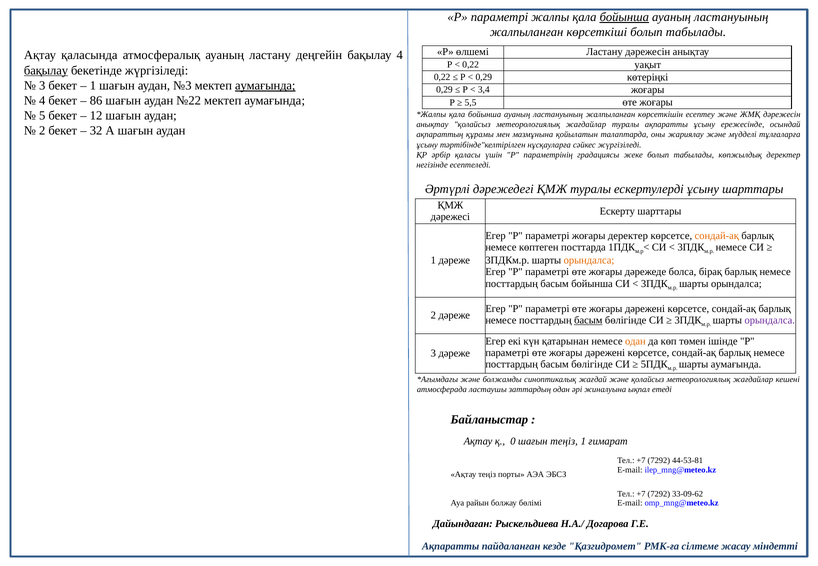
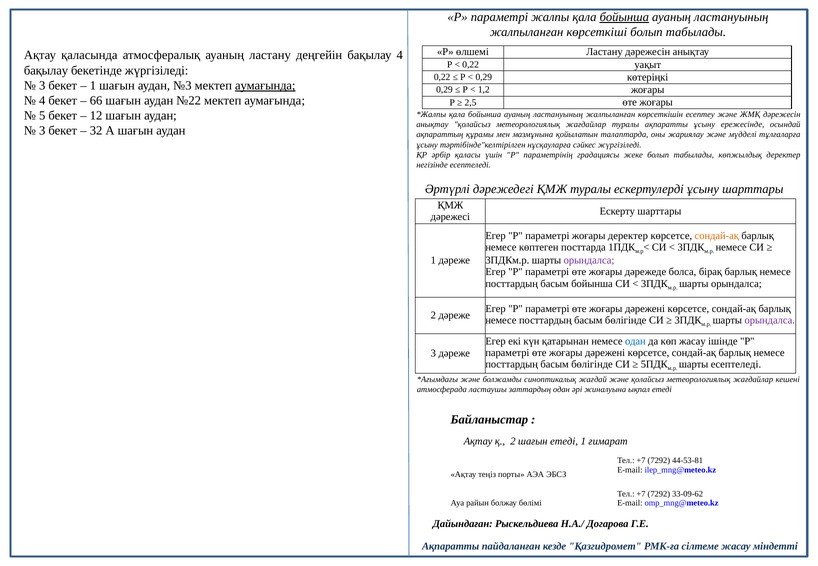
бақылау underline: present -> none (46, 70)
3,4: 3,4 -> 1,2 (484, 90)
86: 86 -> 66 (96, 101)
5,5: 5,5 -> 2,5 (471, 103)
2: 2 -> 3 (42, 131)
орындалса colour: orange -> purple (589, 261)
басым underline: present -> none (588, 321)
одан colour: orange -> blue (635, 341)
көп төмен: төмен -> жасау (692, 341)
шарты аумағында: аумағында -> есептеледі (736, 364)
қ 0: 0 -> 2 (513, 442)
шағын теңіз: теңіз -> етеді (564, 442)
